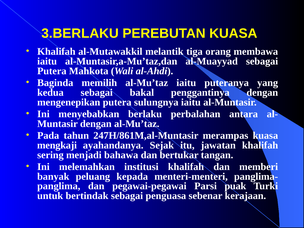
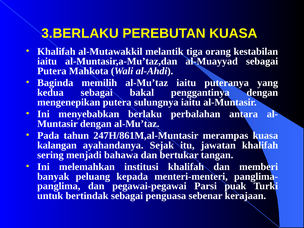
membawa: membawa -> kestabilan (256, 52)
mengkaji: mengkaji -> kalangan (57, 145)
